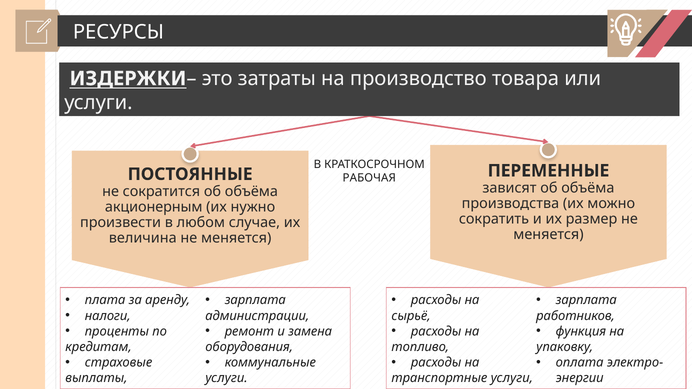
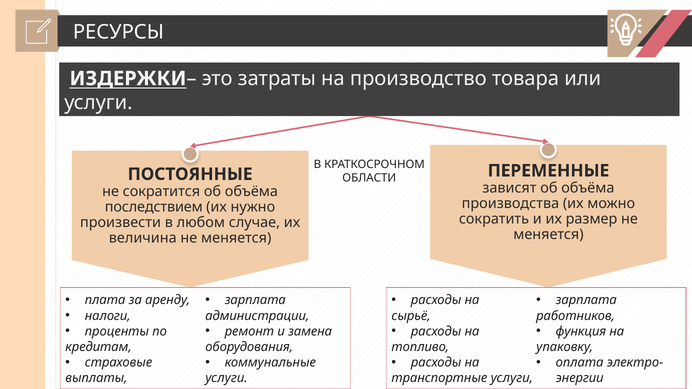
РАБОЧАЯ: РАБОЧАЯ -> ОБЛАСТИ (369, 178)
акционерным: акционерным -> последствием (154, 207)
